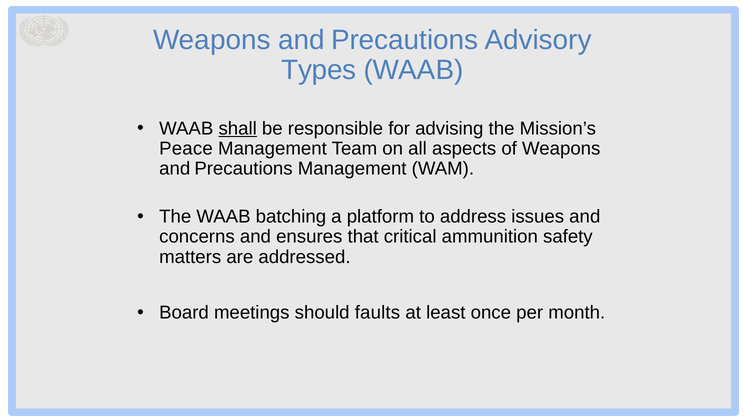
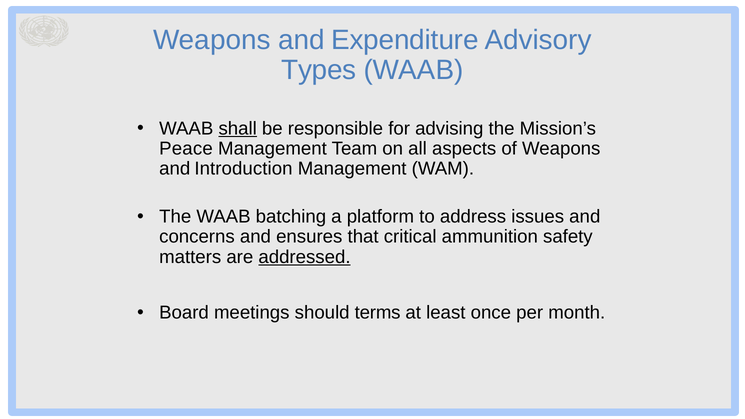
Precautions: Precautions -> Expenditure (405, 40)
Precautions: Precautions -> Introduction (243, 169)
addressed underline: none -> present (304, 257)
faults: faults -> terms (378, 313)
